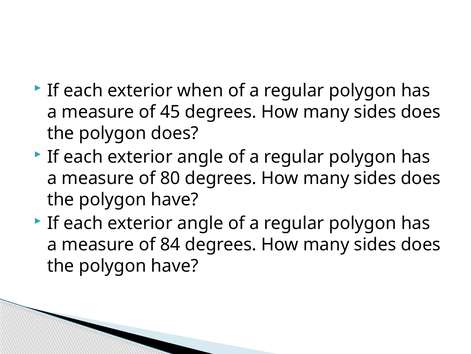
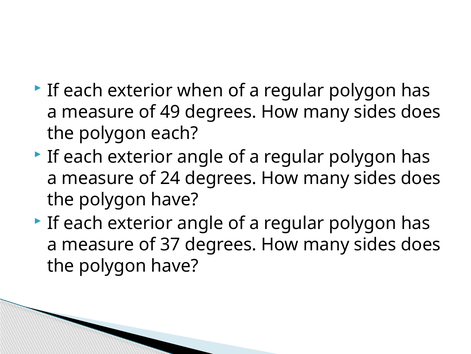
45: 45 -> 49 (170, 112)
polygon does: does -> each (175, 133)
80: 80 -> 24 (170, 178)
84: 84 -> 37 (170, 244)
